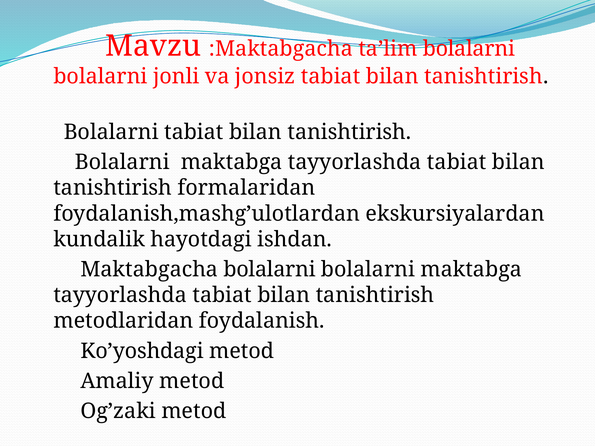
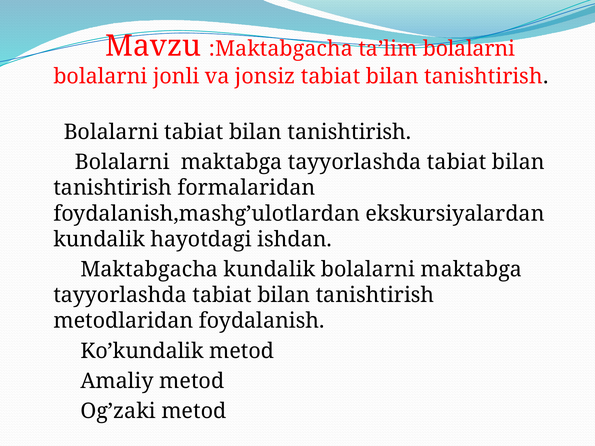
Maktabgacha bolalarni: bolalarni -> kundalik (269, 270)
Ko’yoshdagi: Ko’yoshdagi -> Ko’kundalik (142, 351)
